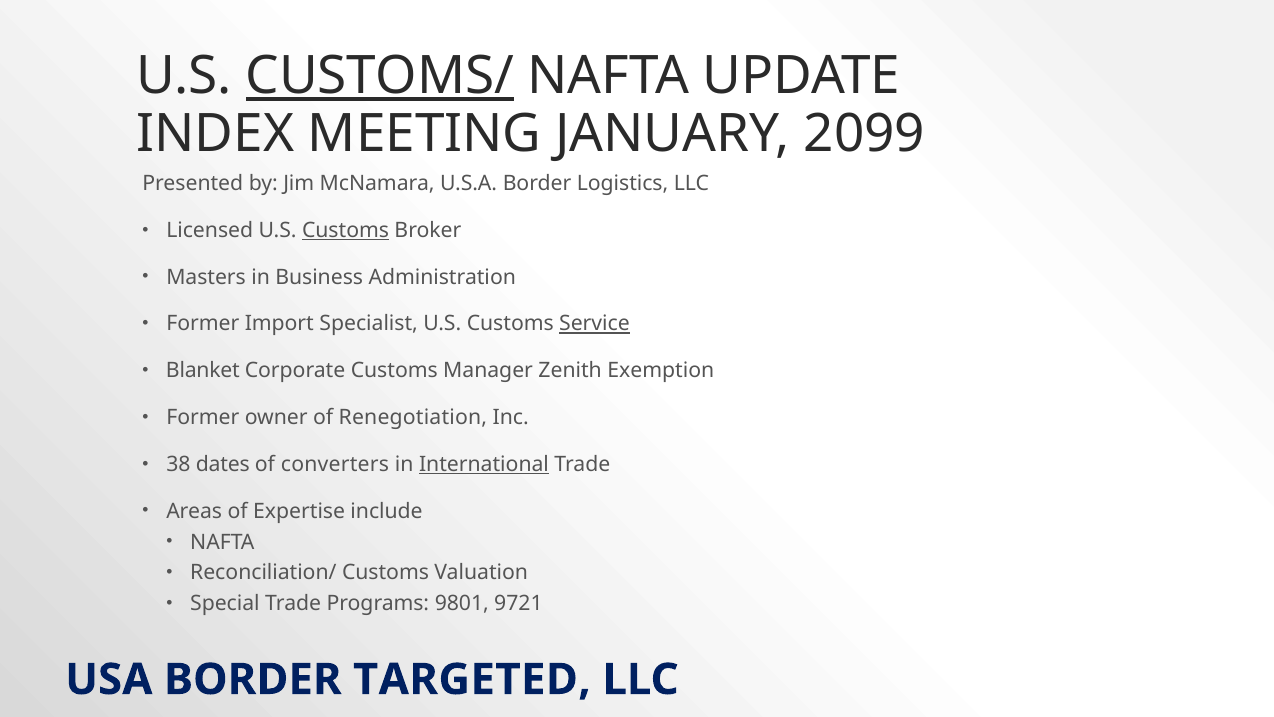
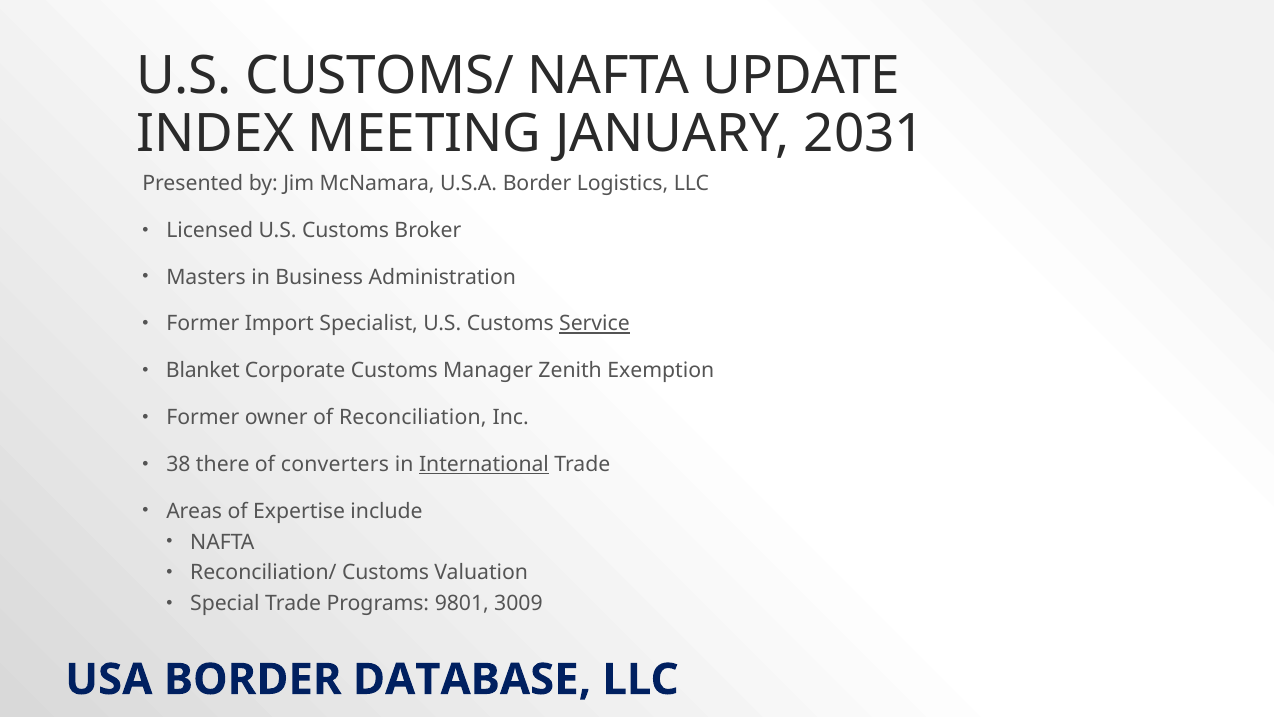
CUSTOMS/ underline: present -> none (380, 76)
2099: 2099 -> 2031 (864, 133)
Customs underline: present -> none (346, 230)
Renegotiation: Renegotiation -> Reconciliation (413, 417)
dates: dates -> there (223, 464)
9721: 9721 -> 3009 (518, 604)
TARGETED: TARGETED -> DATABASE (472, 679)
